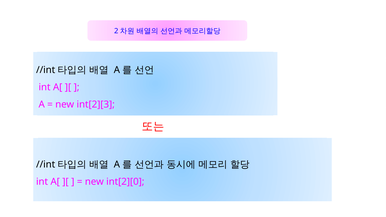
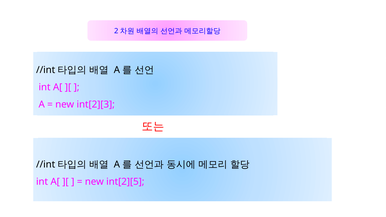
int[2][0: int[2][0 -> int[2][5 (125, 182)
